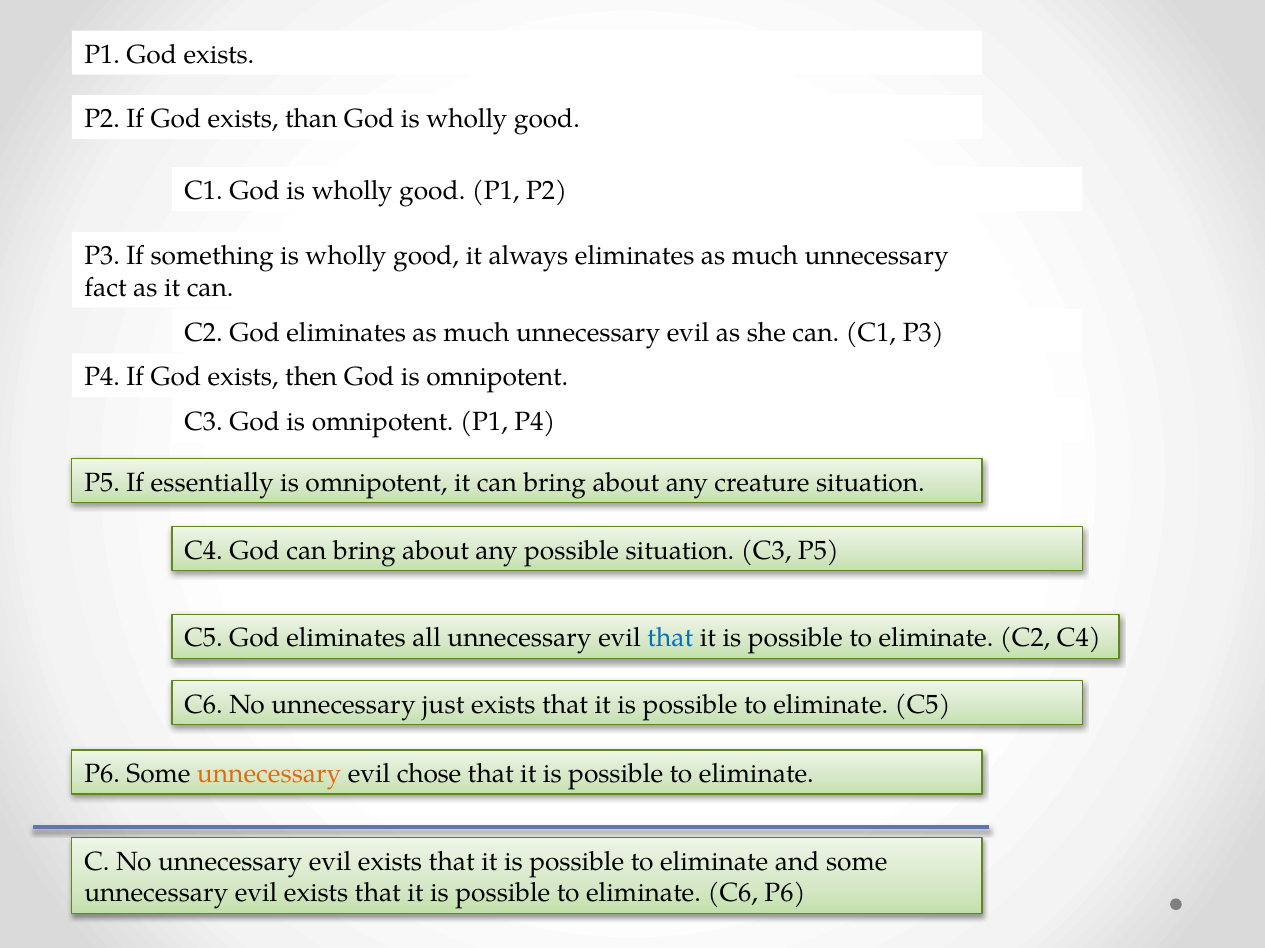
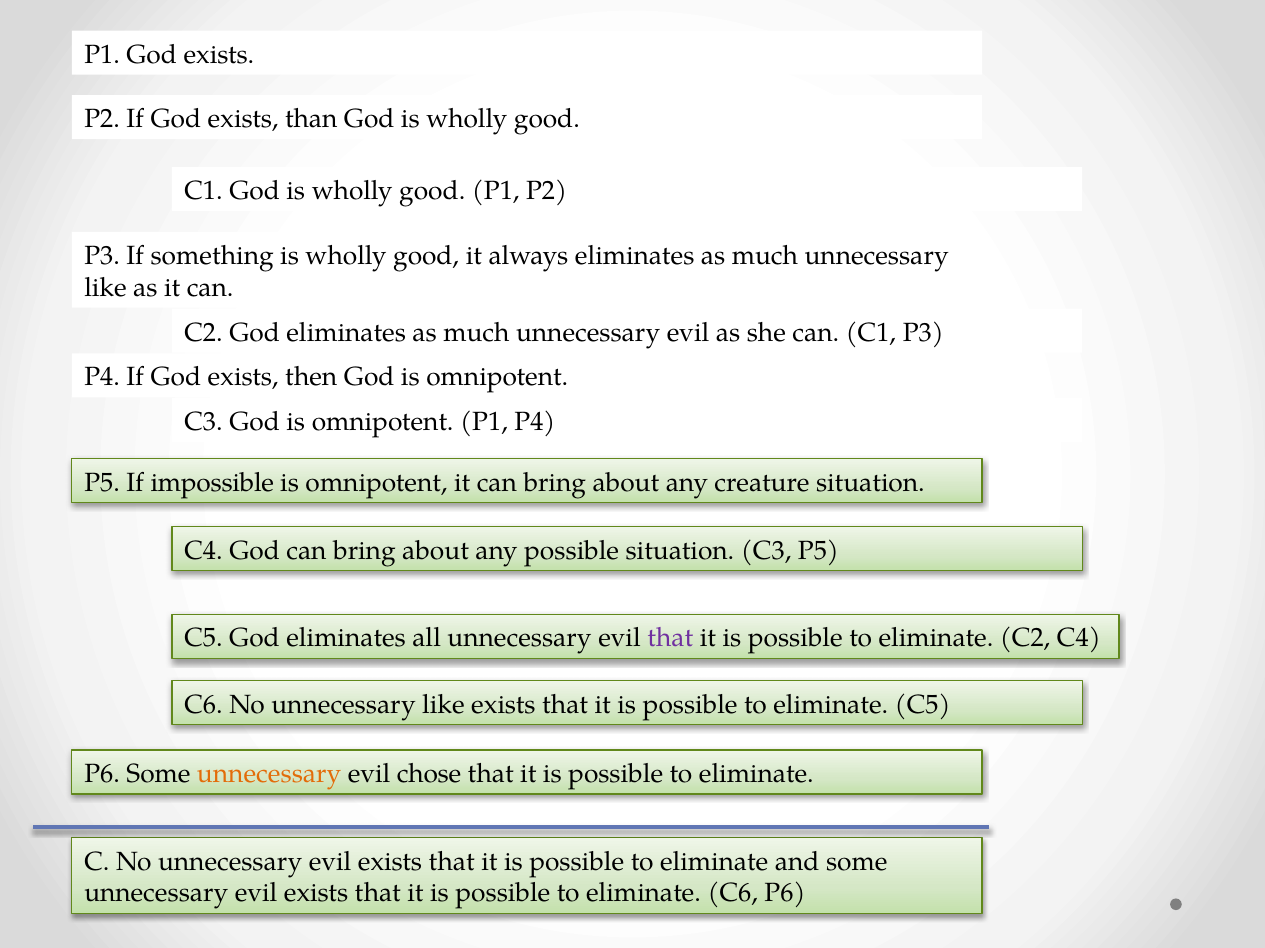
fact: fact -> like (105, 288)
essentially: essentially -> impossible (212, 483)
that colour: blue -> purple (670, 639)
No unnecessary just: just -> like (443, 705)
